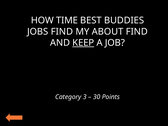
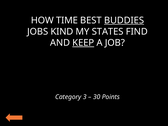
BUDDIES underline: none -> present (124, 20)
JOBS FIND: FIND -> KIND (62, 32)
ABOUT: ABOUT -> STATES (108, 32)
